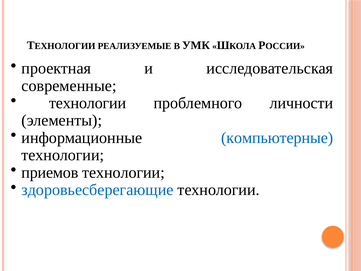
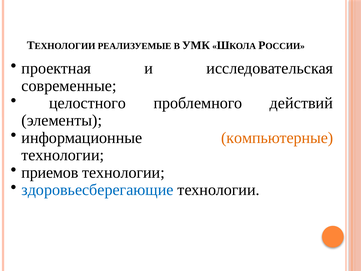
технологии: технологии -> целостного (88, 103)
личности: личности -> действий (301, 103)
компьютерные colour: blue -> orange (277, 138)
